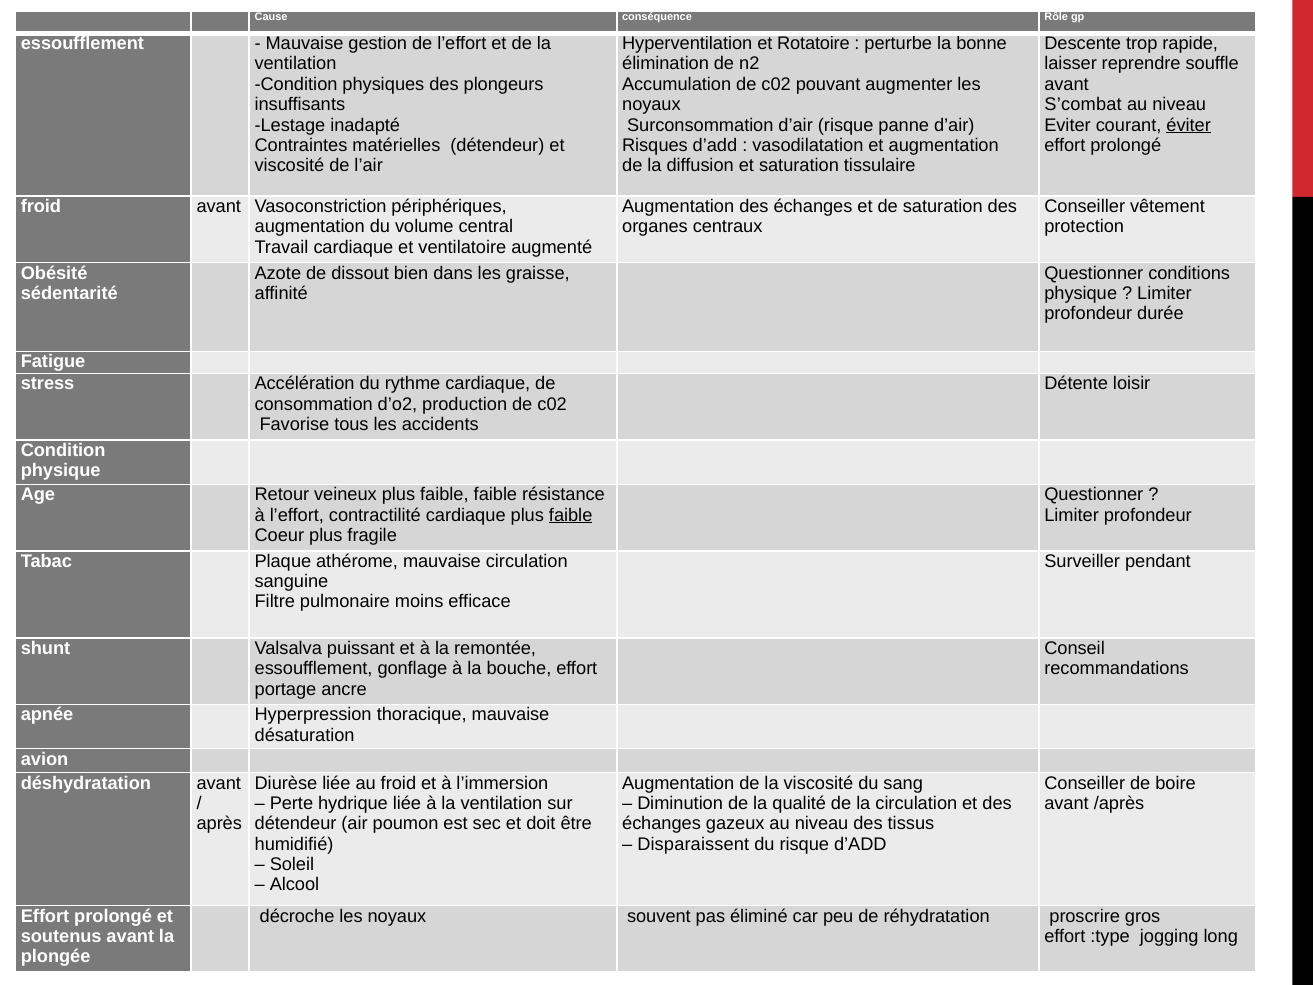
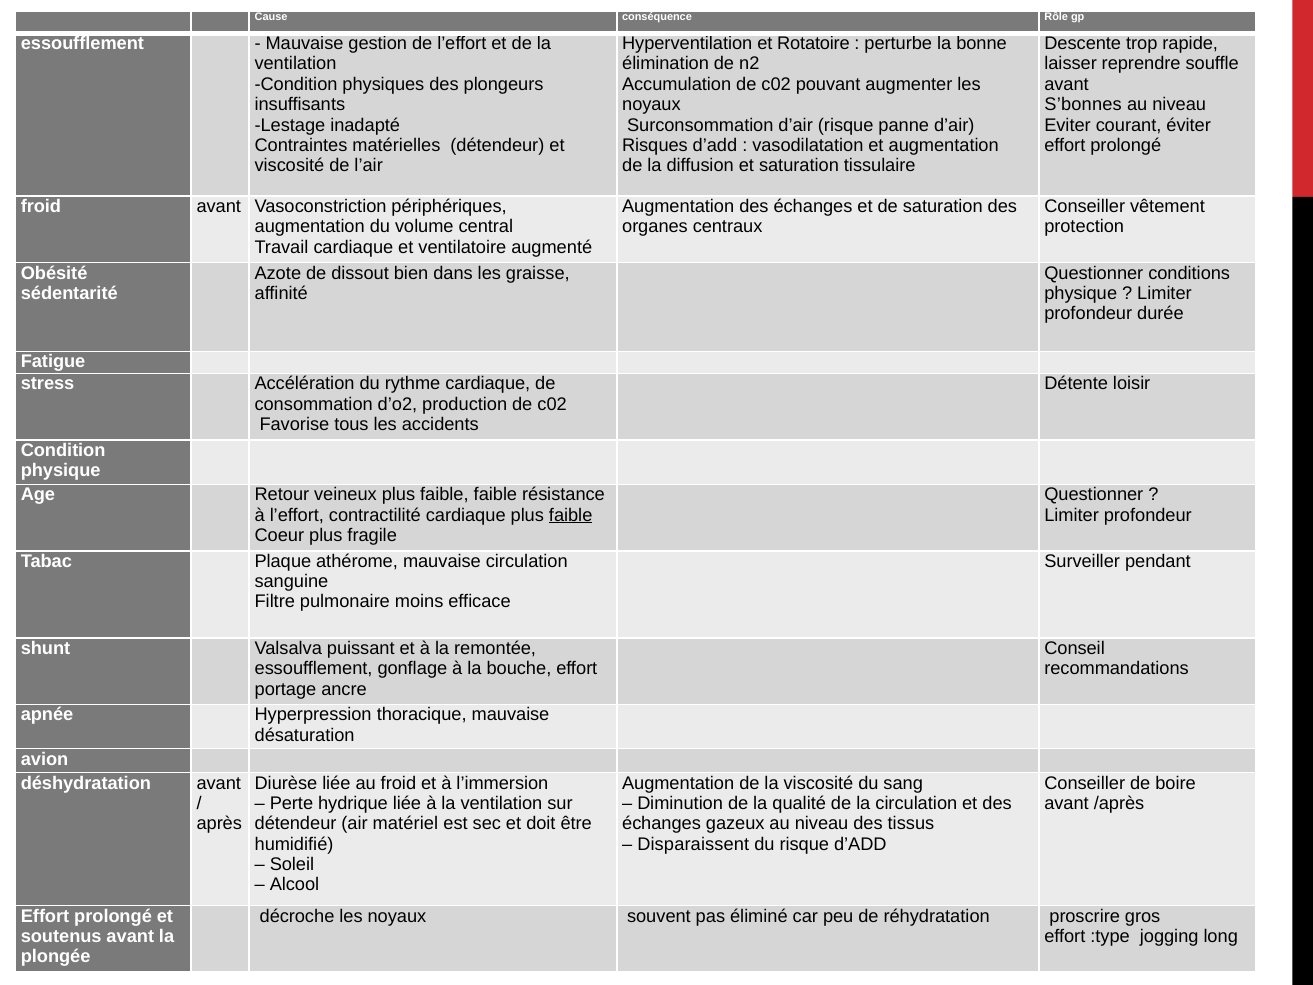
S’combat: S’combat -> S’bonnes (1083, 105)
éviter underline: present -> none (1189, 125)
poumon: poumon -> matériel (405, 824)
